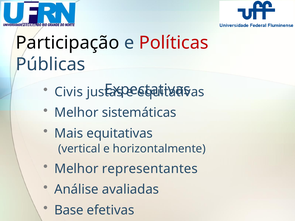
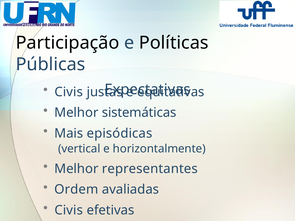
Políticas colour: red -> black (174, 43)
Mais equitativas: equitativas -> episódicas (120, 133)
Análise: Análise -> Ordem (76, 190)
Base: Base -> Civis (69, 210)
